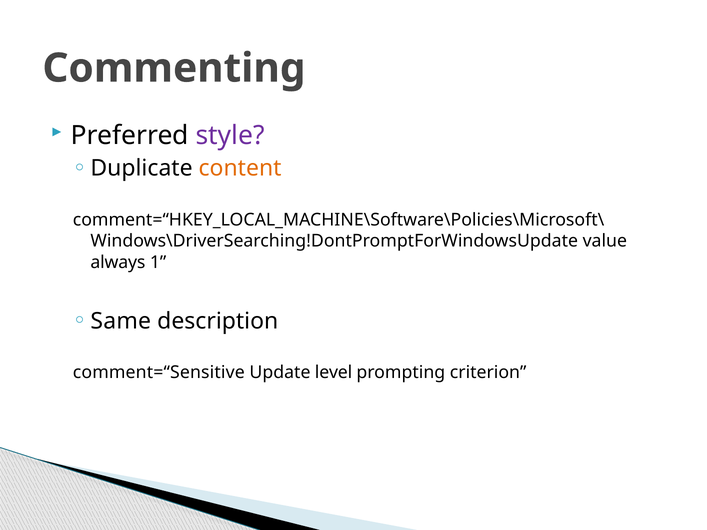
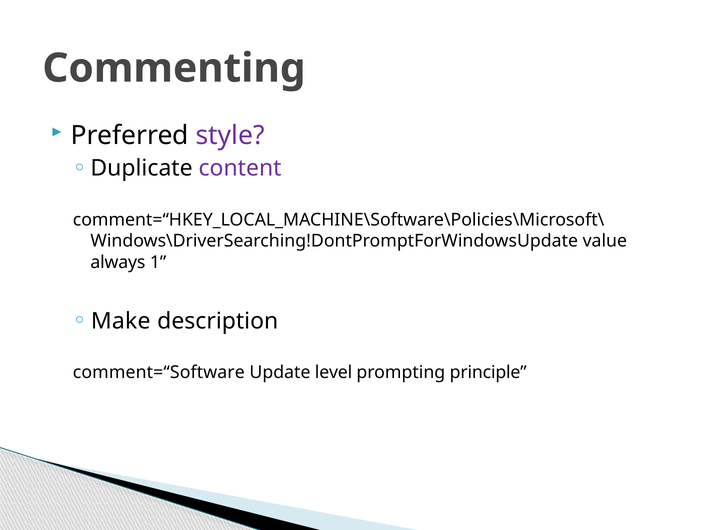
content colour: orange -> purple (240, 168)
Same: Same -> Make (121, 321)
comment=“Sensitive: comment=“Sensitive -> comment=“Software (159, 373)
criterion: criterion -> principle (488, 373)
